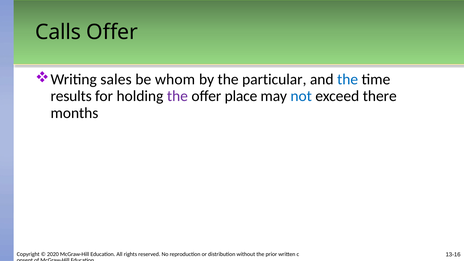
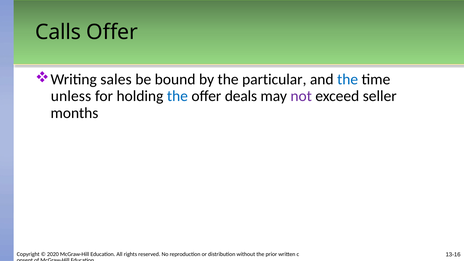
whom: whom -> bound (175, 79)
results: results -> unless (71, 96)
the colour: purple -> blue (177, 96)
place: place -> deals (241, 96)
not colour: blue -> purple (301, 96)
there: there -> seller (380, 96)
